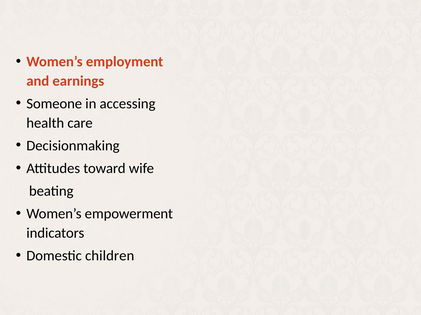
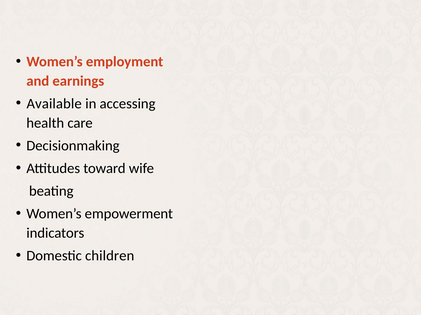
Someone: Someone -> Available (54, 104)
